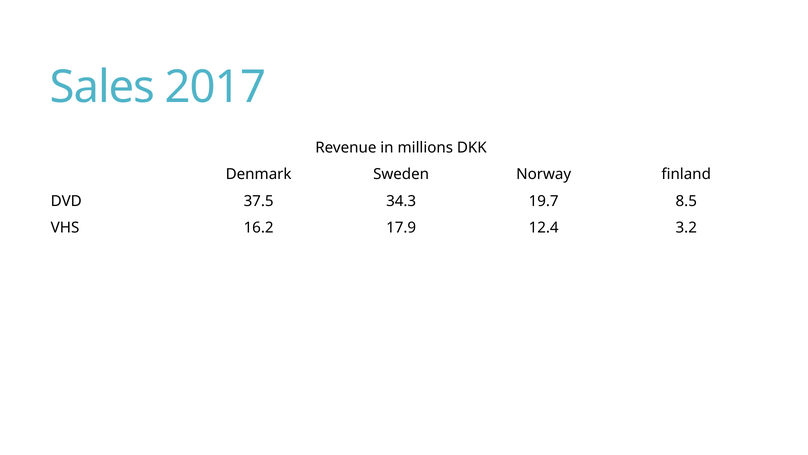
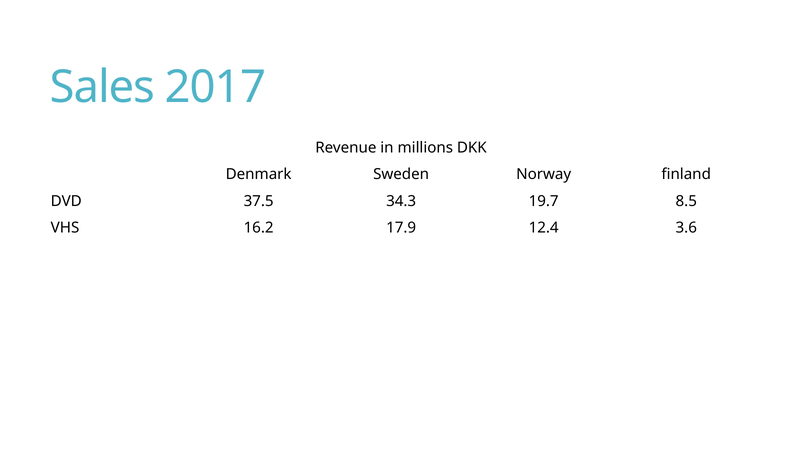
3.2: 3.2 -> 3.6 (686, 228)
